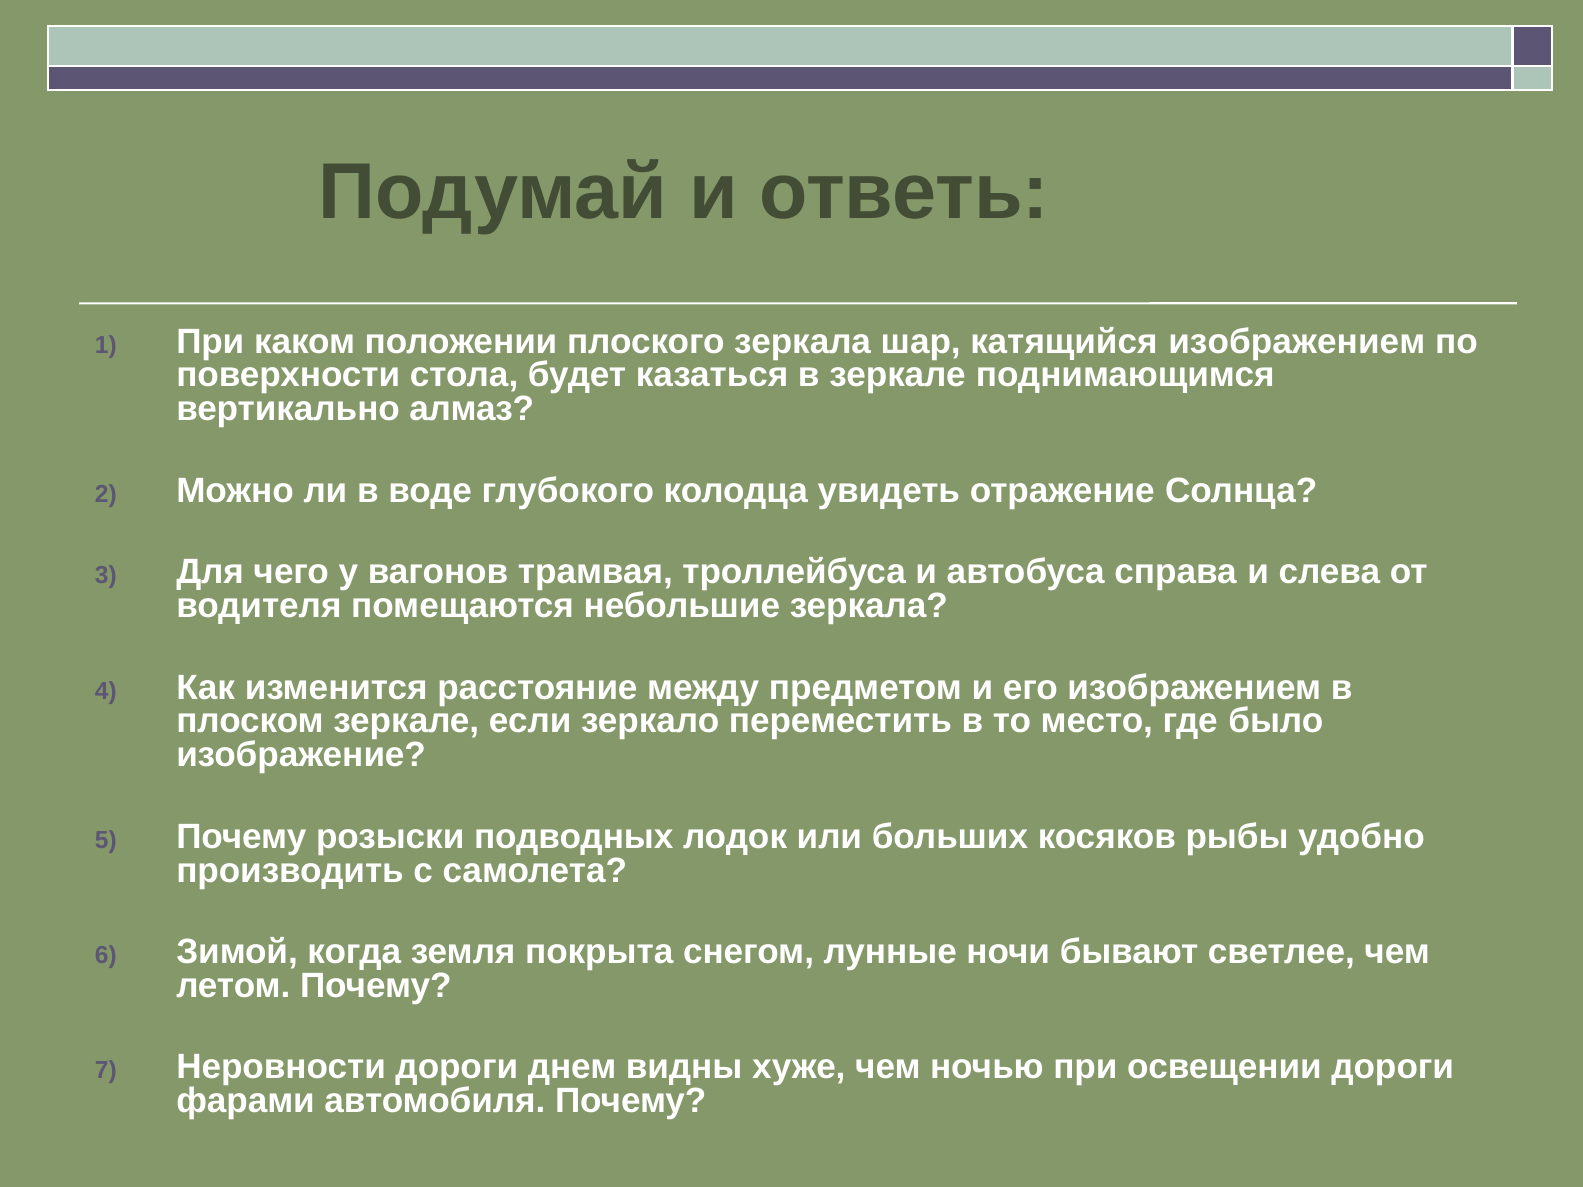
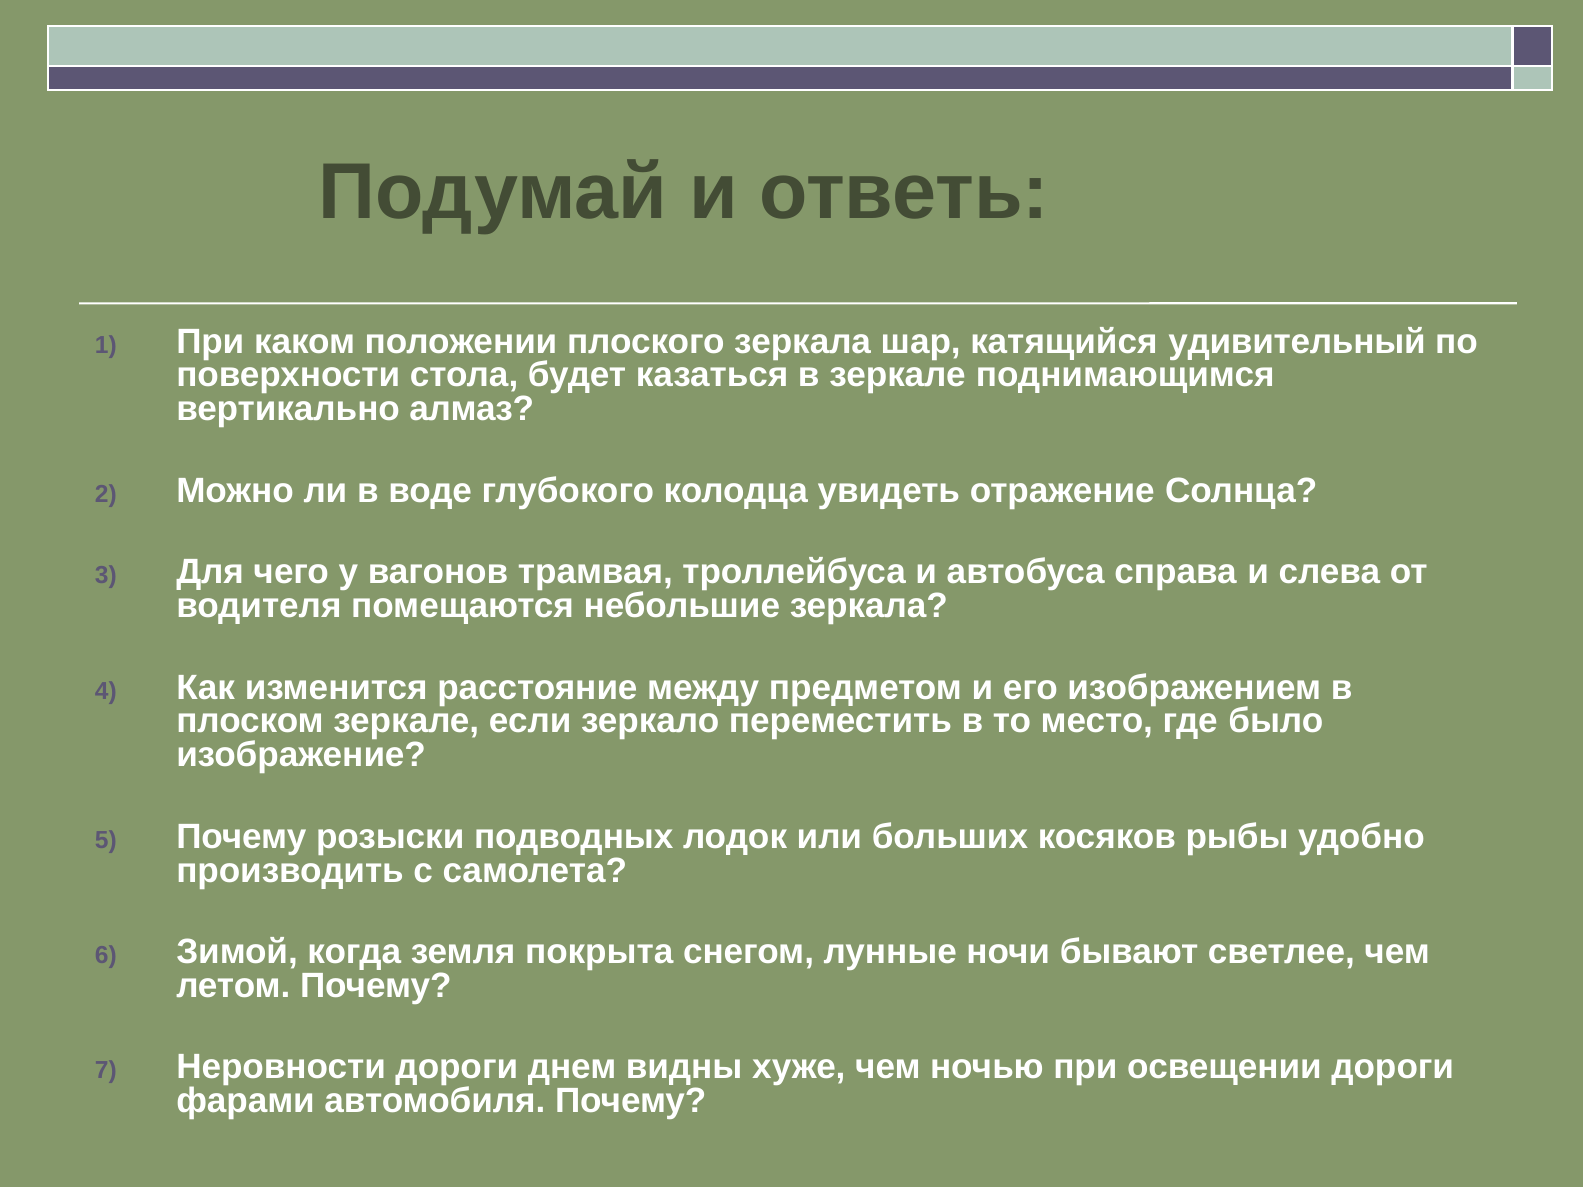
катящийся изображением: изображением -> удивительный (1297, 342)
